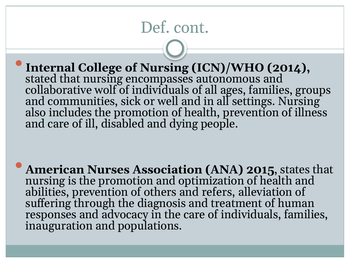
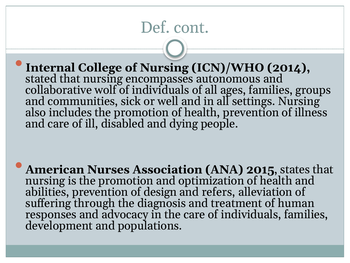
others: others -> design (160, 192)
inauguration: inauguration -> development (59, 225)
